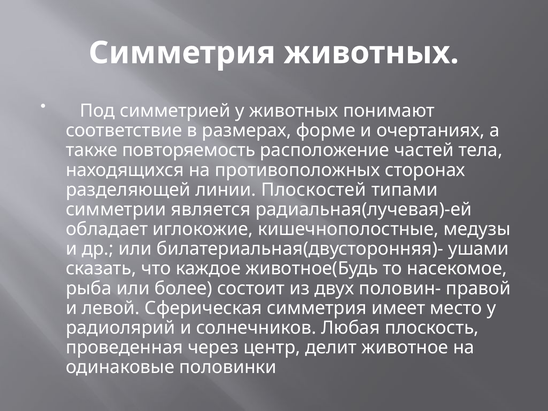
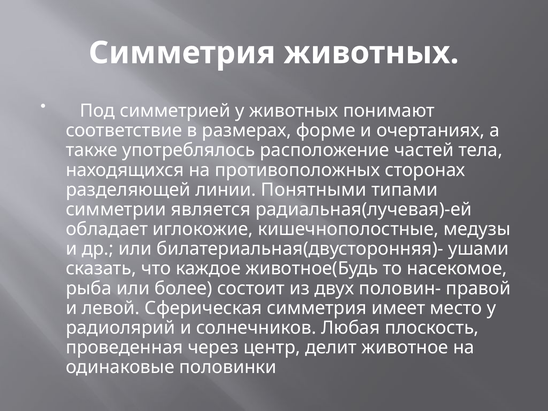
повторяемость: повторяемость -> употреблялось (189, 150)
Плоскостей: Плоскостей -> Понятными (314, 190)
